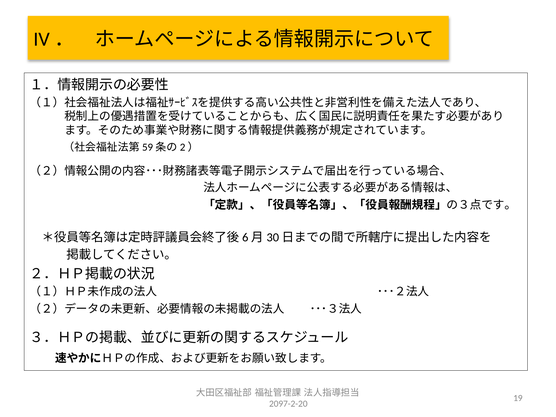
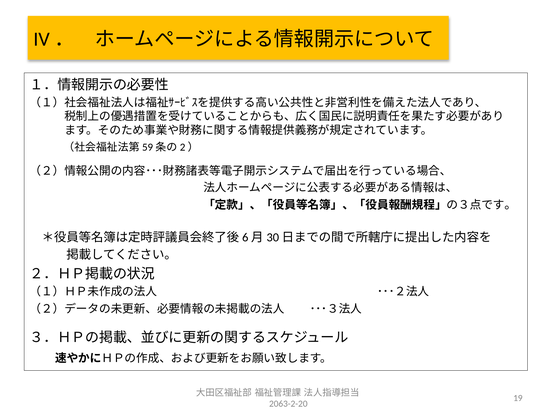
2097-2-20: 2097-2-20 -> 2063-2-20 (288, 404)
